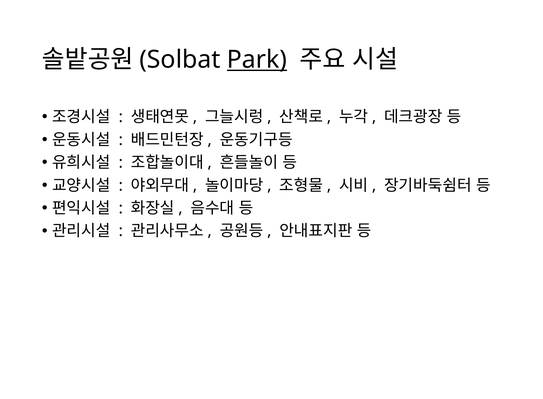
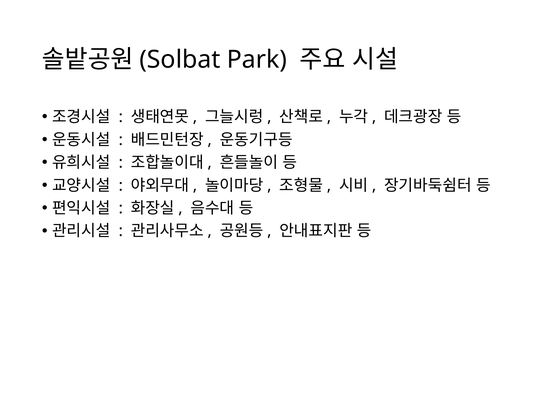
Park underline: present -> none (257, 60)
